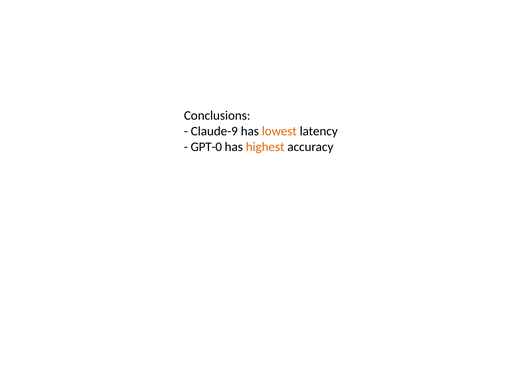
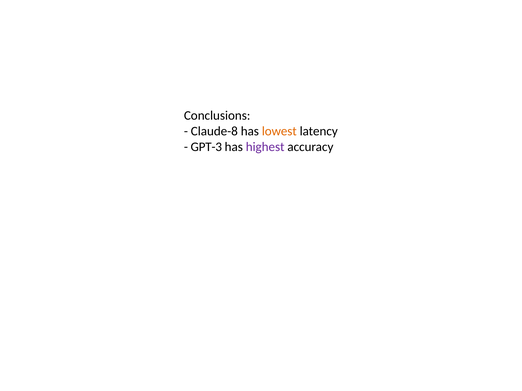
Claude-9: Claude-9 -> Claude-8 (214, 131)
GPT-0: GPT-0 -> GPT-3 (206, 147)
highest colour: orange -> purple (265, 147)
